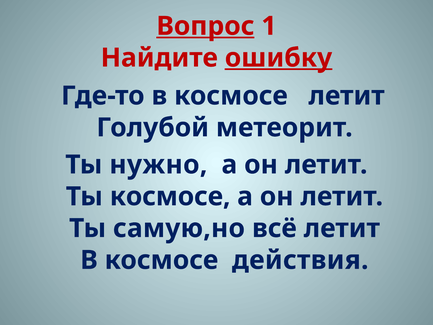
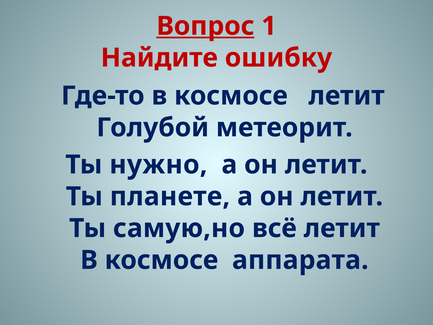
ошибку underline: present -> none (278, 58)
Ты космосе: космосе -> планете (170, 196)
действия: действия -> аппарата (300, 260)
